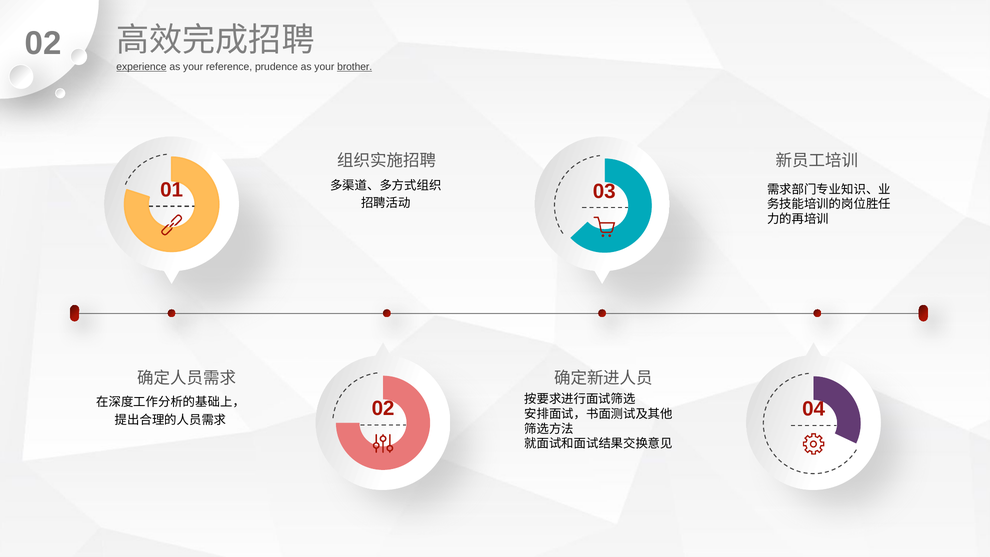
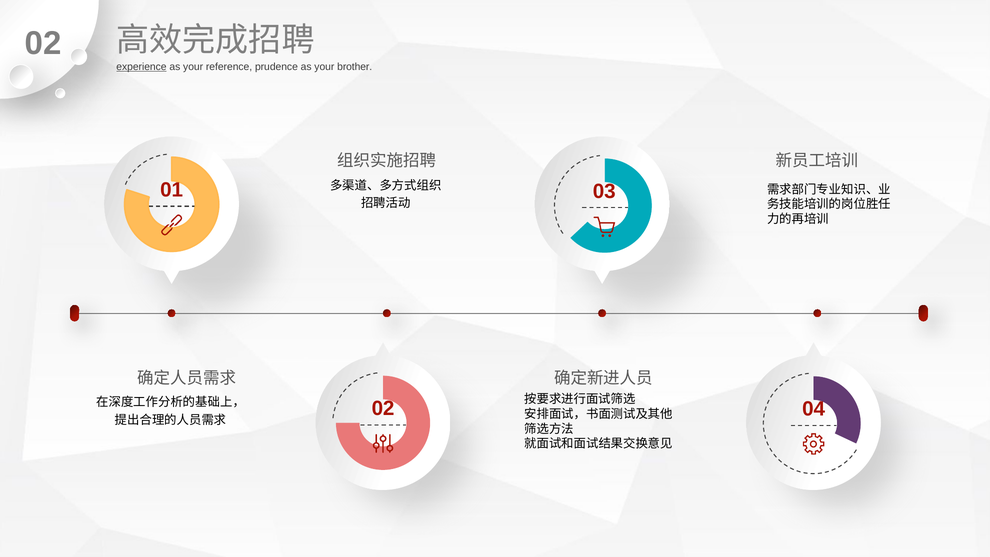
brother underline: present -> none (355, 67)
